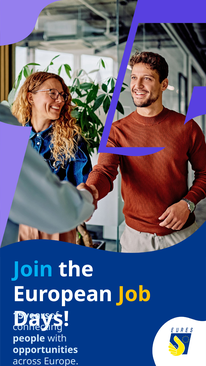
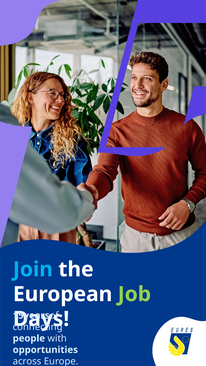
Job colour: yellow -> light green (134, 294)
